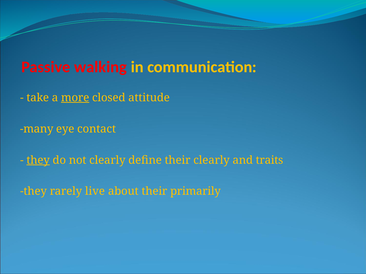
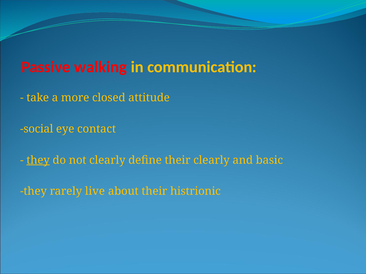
more underline: present -> none (75, 98)
many: many -> social (37, 129)
traits: traits -> basic (269, 160)
primarily: primarily -> histrionic (195, 192)
